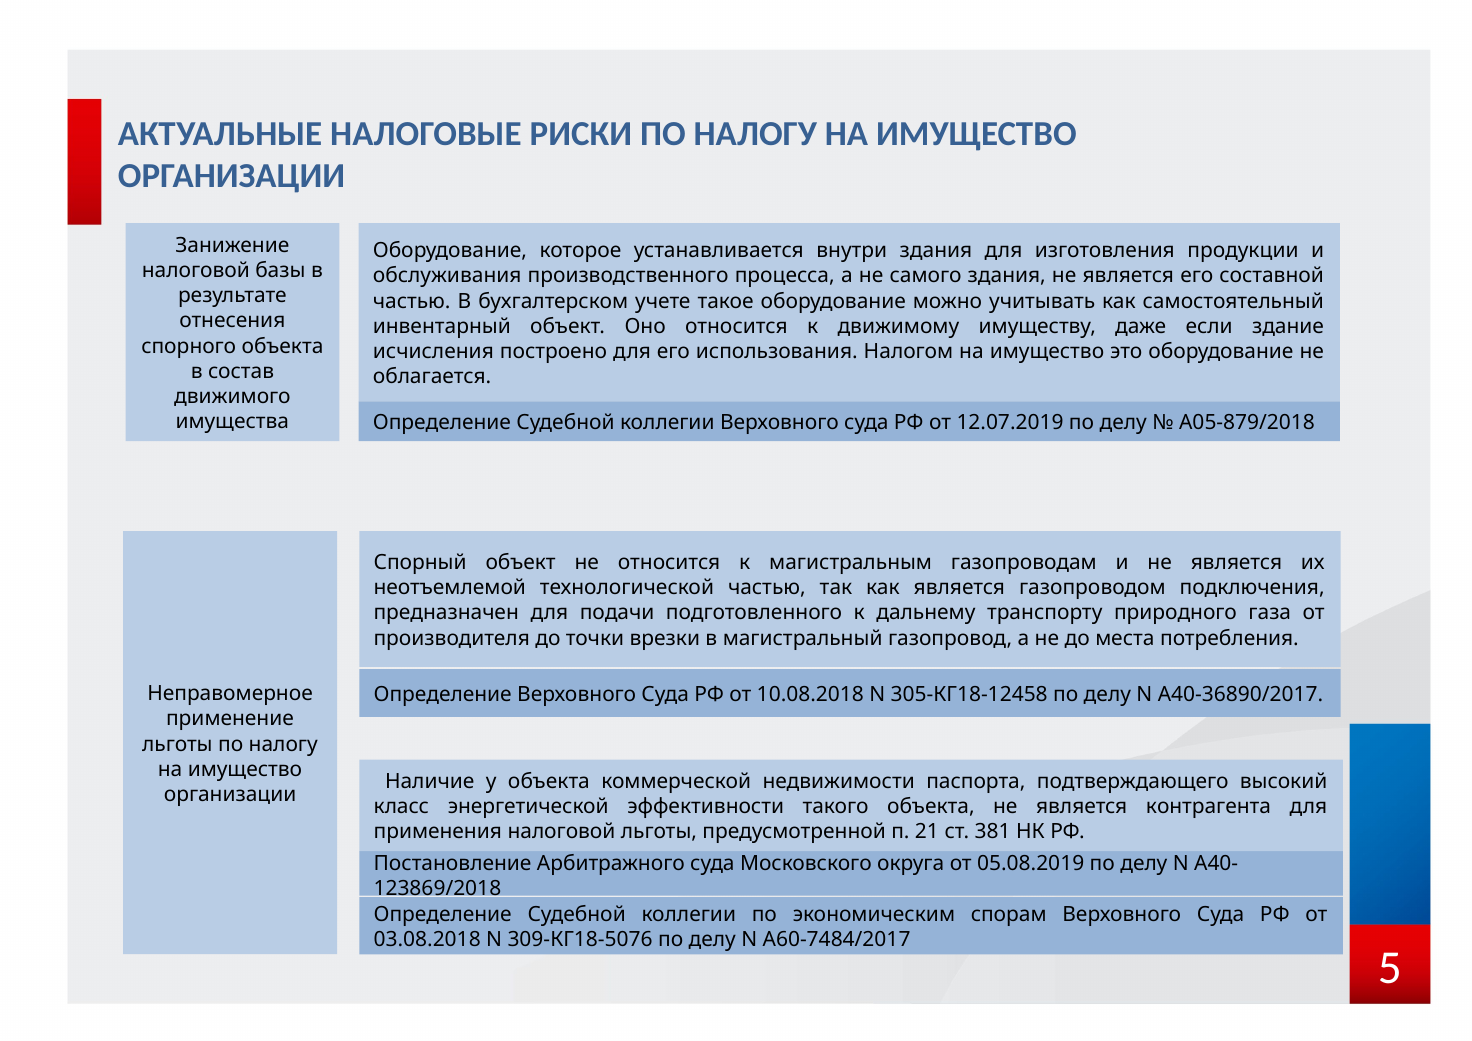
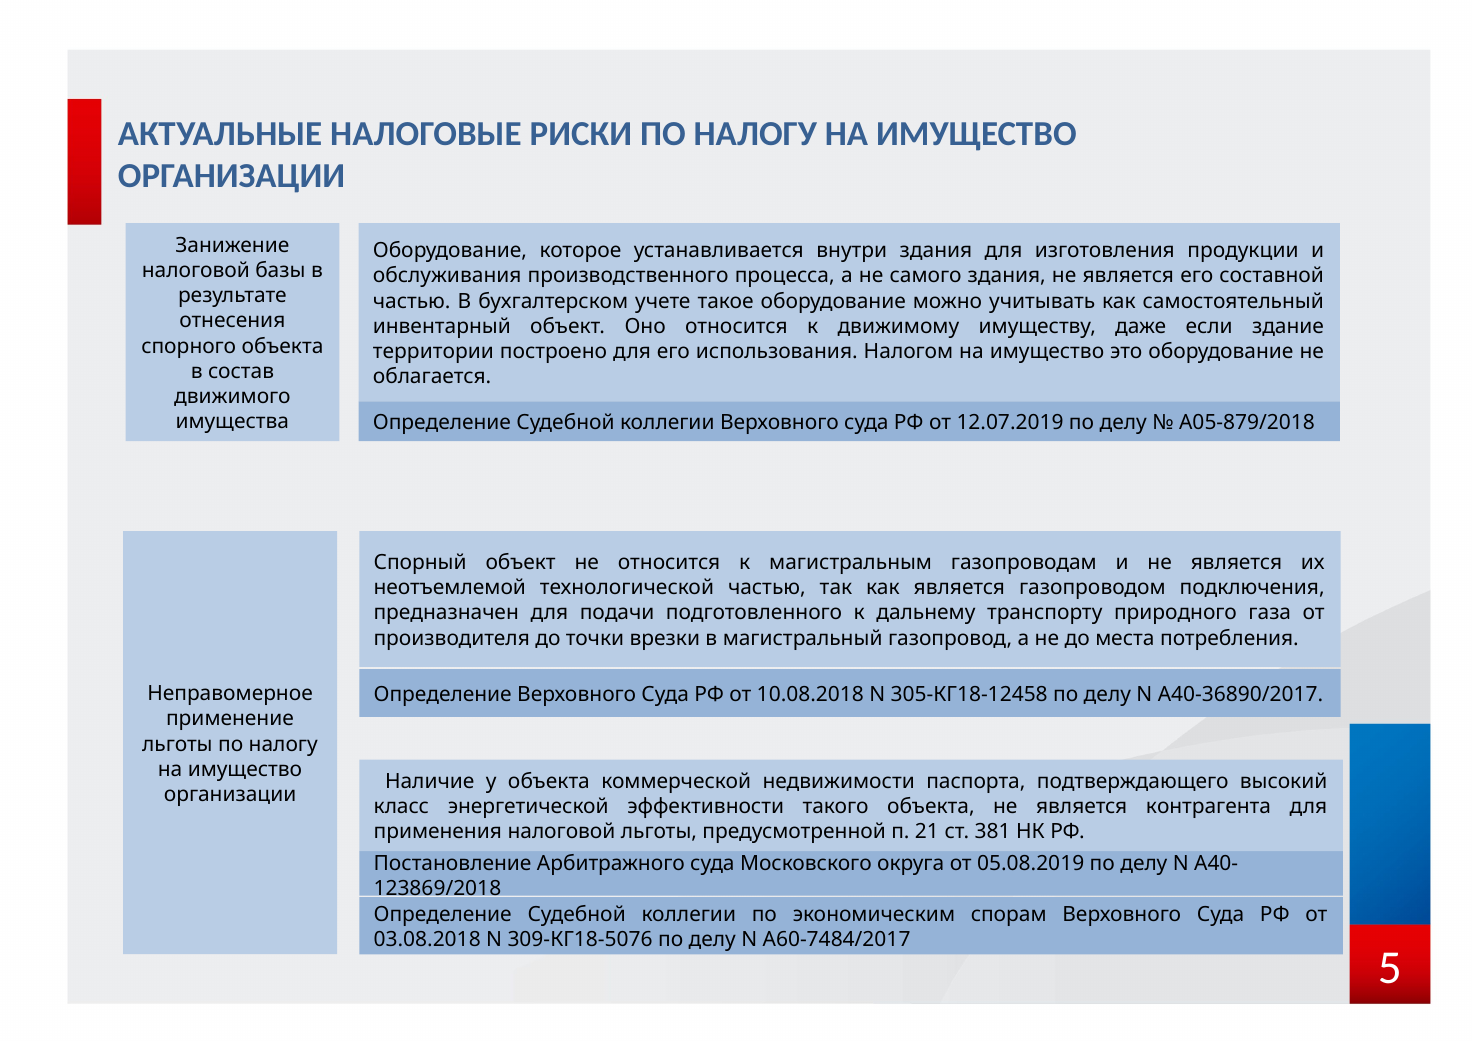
исчисления: исчисления -> территории (433, 351)
